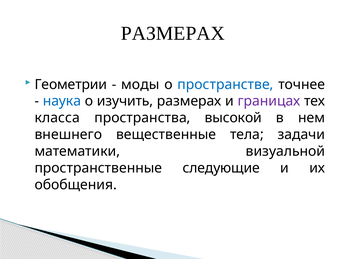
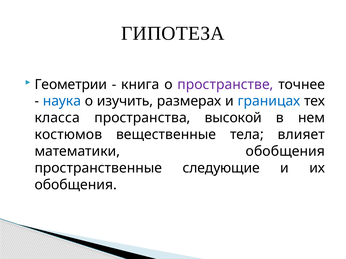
РАЗМЕРАХ: РАЗМЕРАХ -> ГИПОТЕЗА (173, 33)
моды: моды -> книга (140, 85)
пространстве colour: blue -> purple (225, 85)
границах colour: purple -> blue (269, 101)
внешнего: внешнего -> костюмов (68, 135)
задачи: задачи -> влияет (301, 135)
математики визуальной: визуальной -> обобщения (285, 152)
